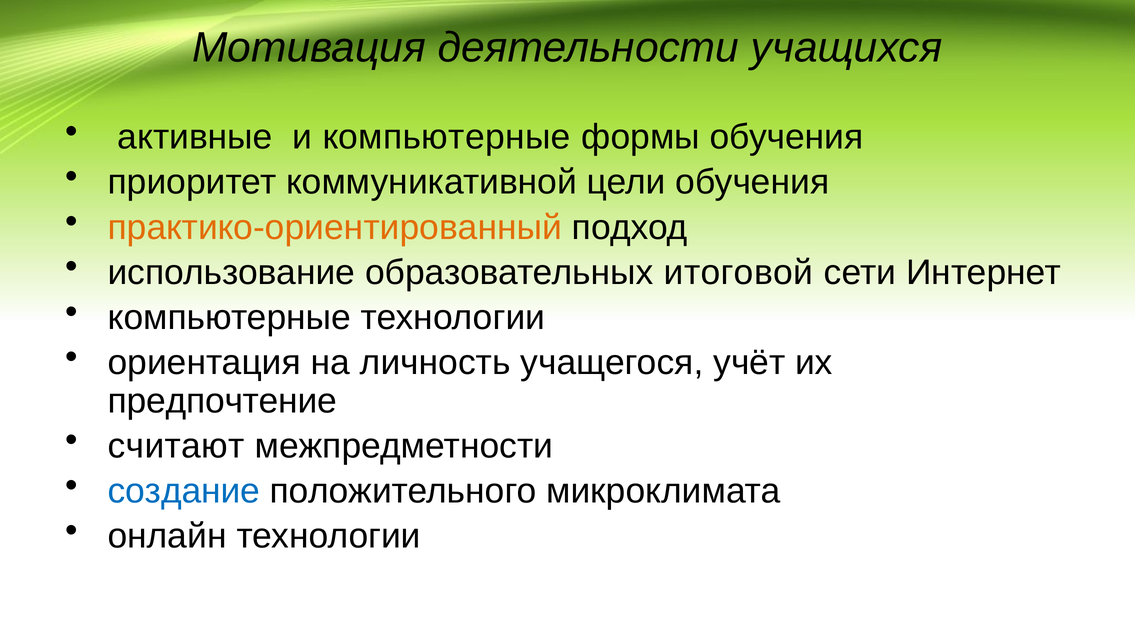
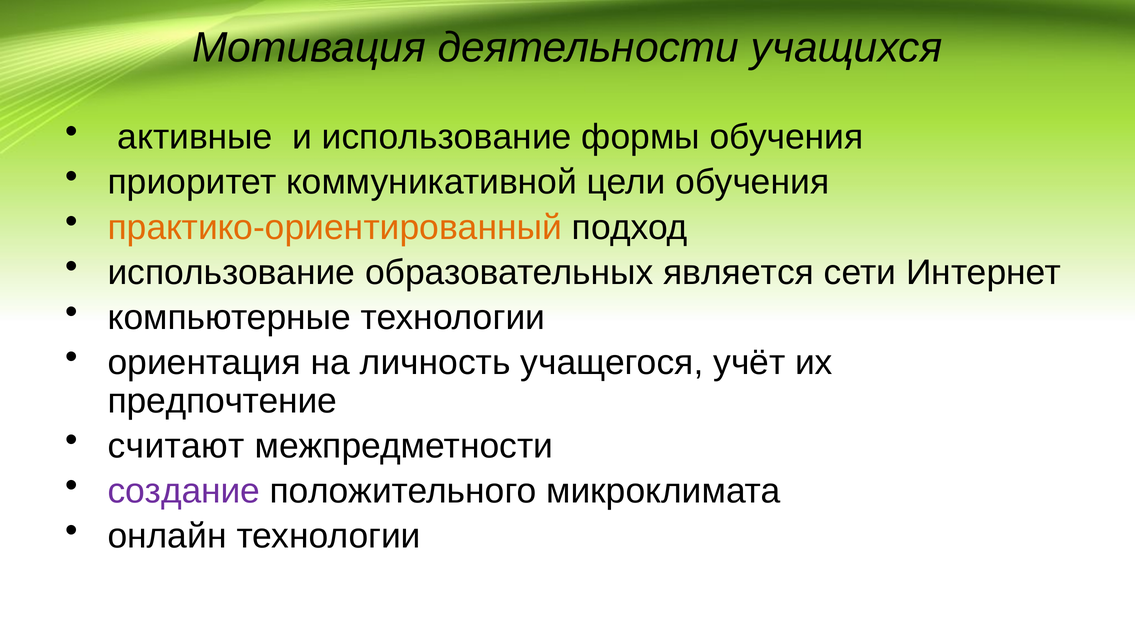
и компьютерные: компьютерные -> использование (447, 137)
итоговой: итоговой -> является (739, 273)
создание colour: blue -> purple (184, 491)
